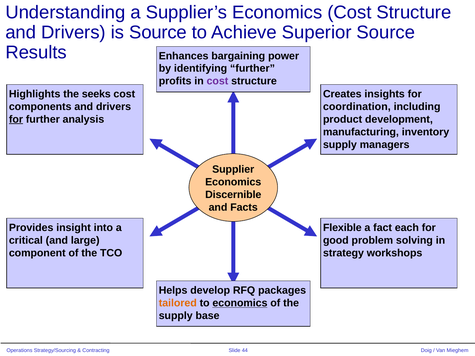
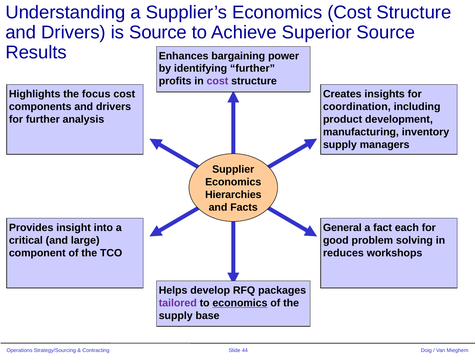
seeks: seeks -> focus (96, 94)
for underline: present -> none (16, 119)
Discernible: Discernible -> Hierarchies (233, 195)
Flexible: Flexible -> General (342, 228)
strategy: strategy -> reduces (343, 253)
tailored colour: orange -> purple (178, 303)
